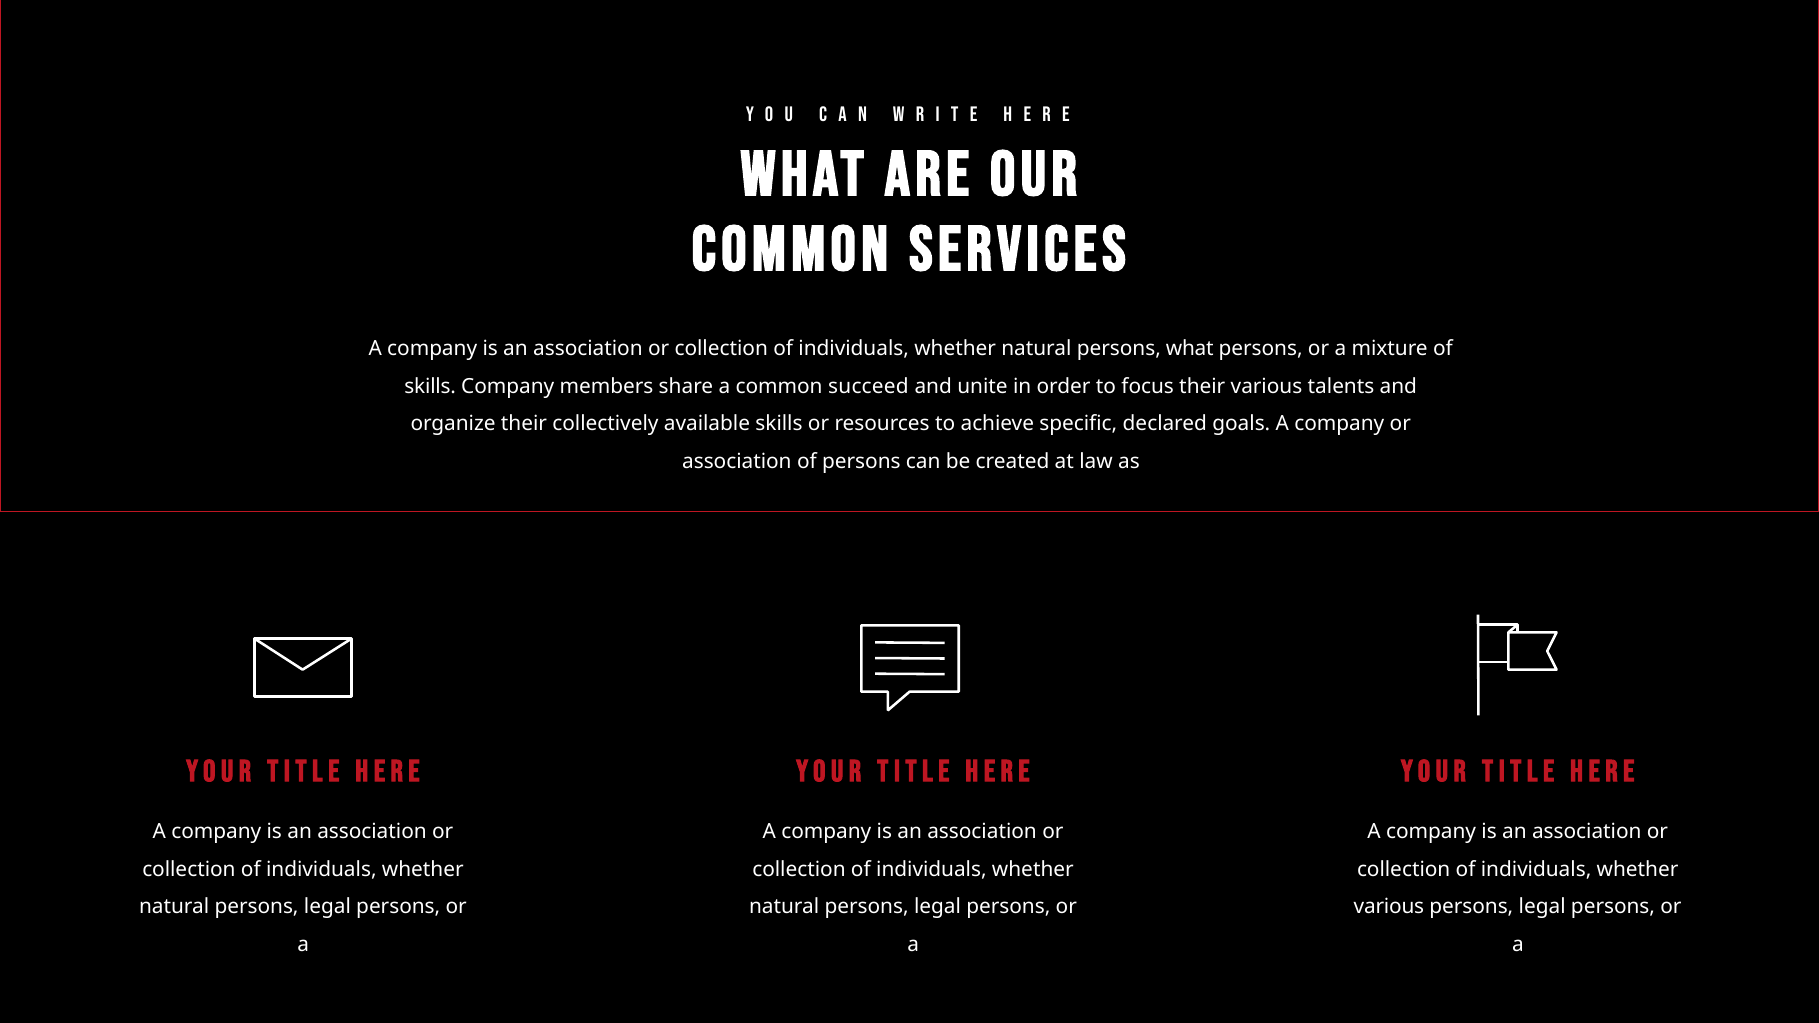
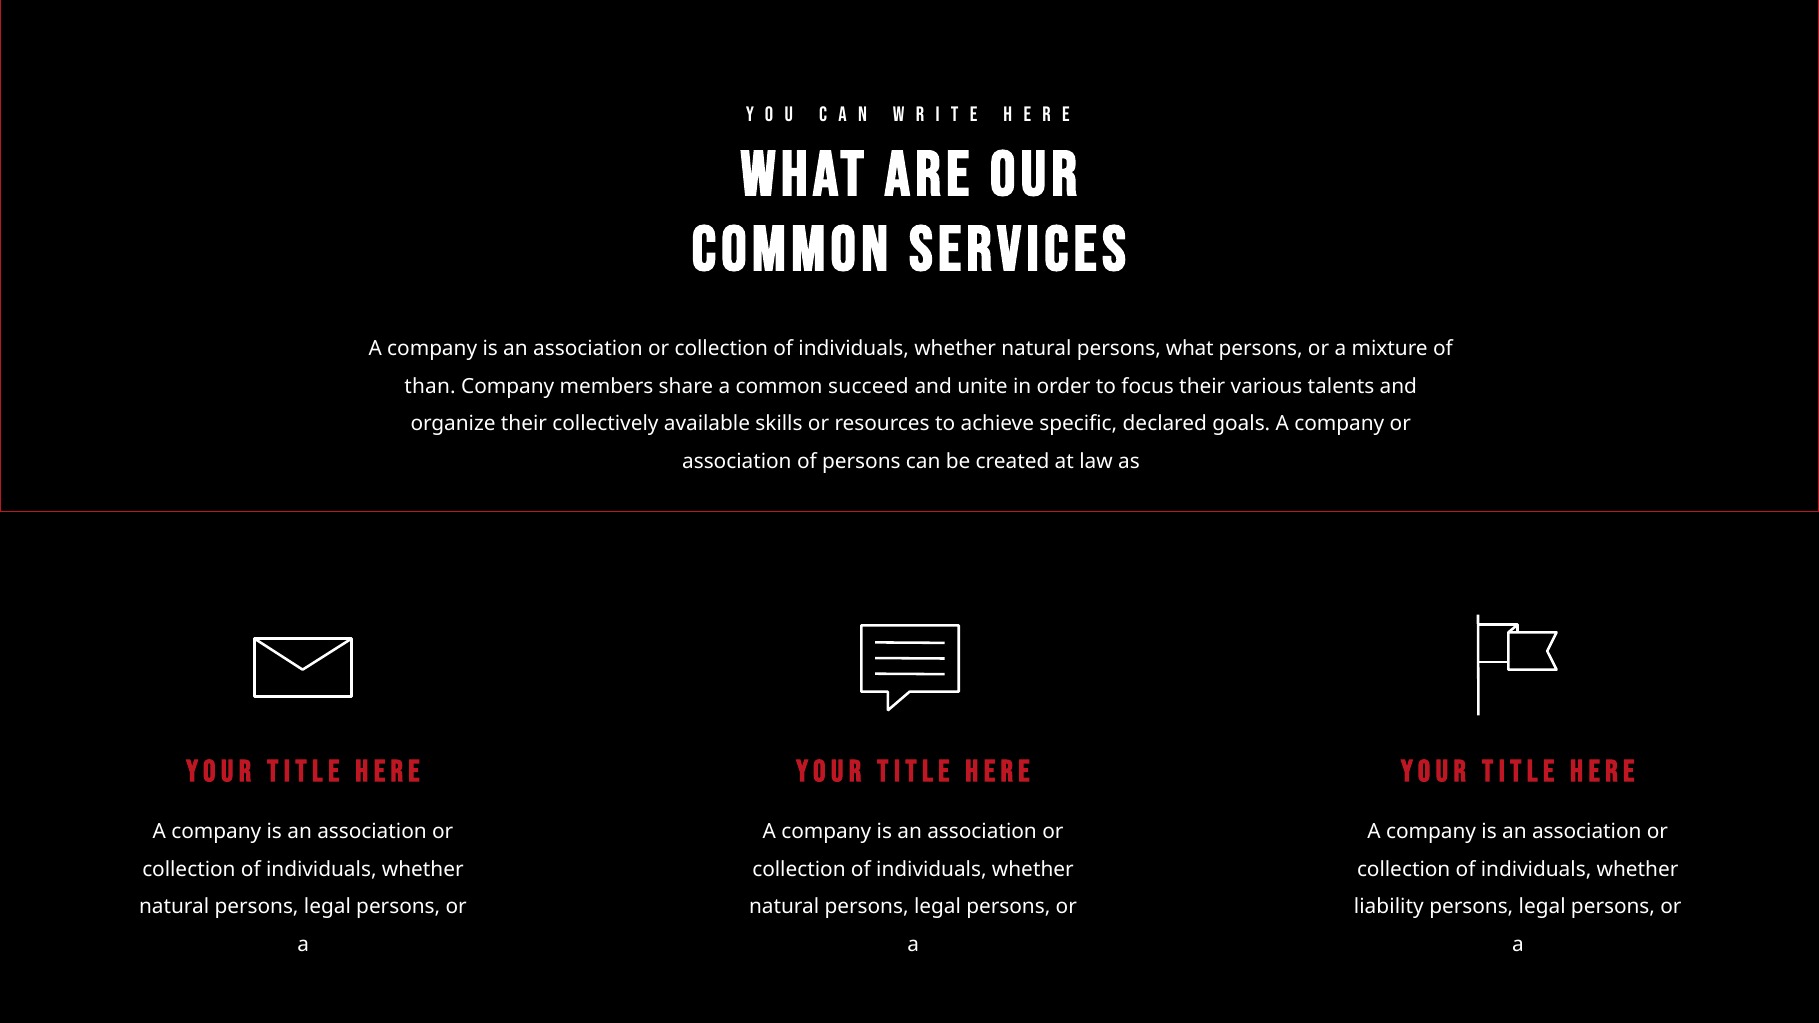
skills: skills -> than (430, 386)
various: various -> liability (1389, 907)
